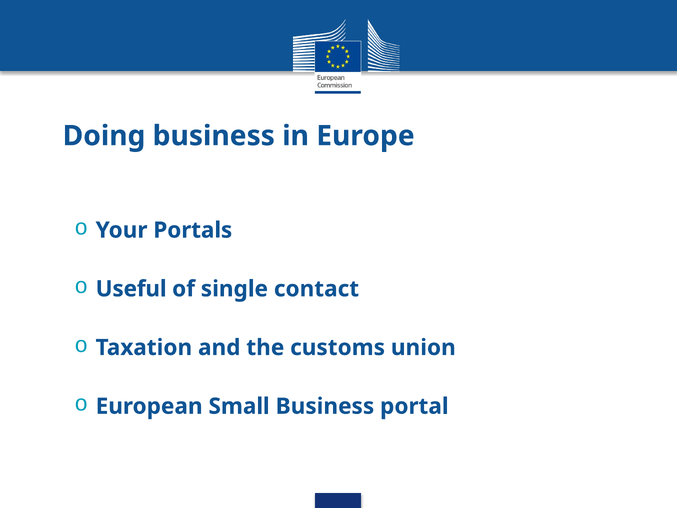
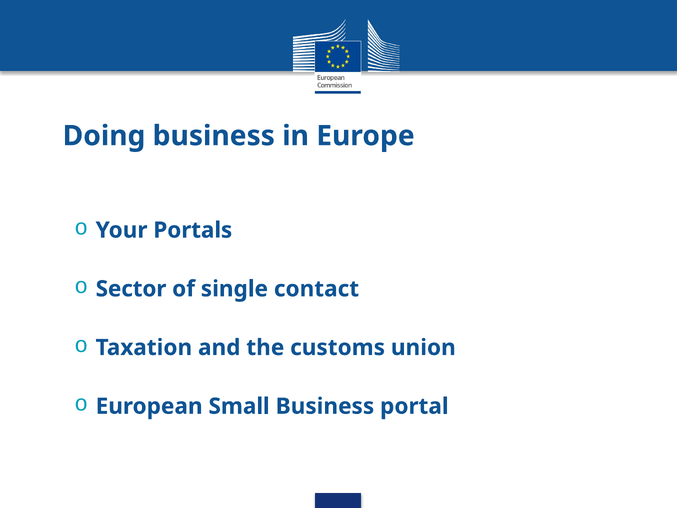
Useful: Useful -> Sector (131, 289)
